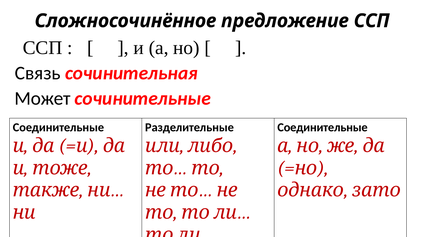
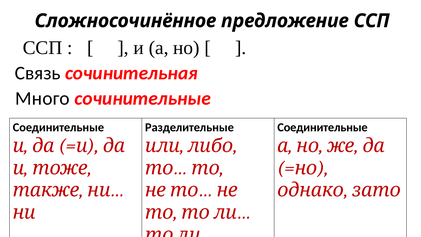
Может: Может -> Много (42, 98)
